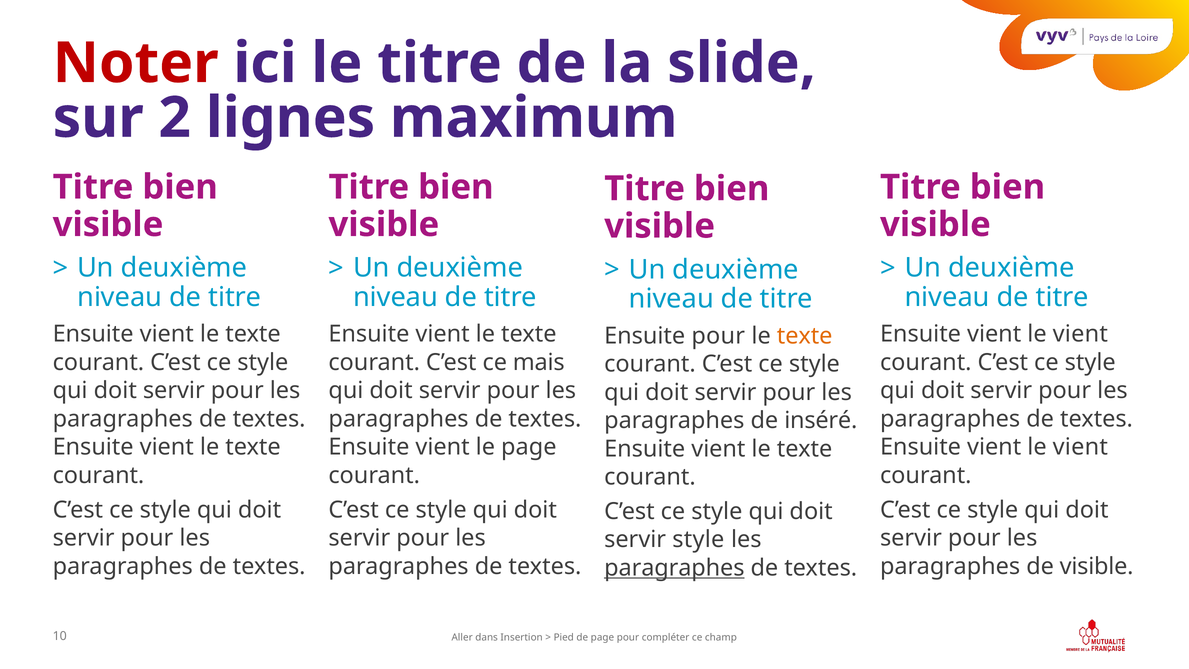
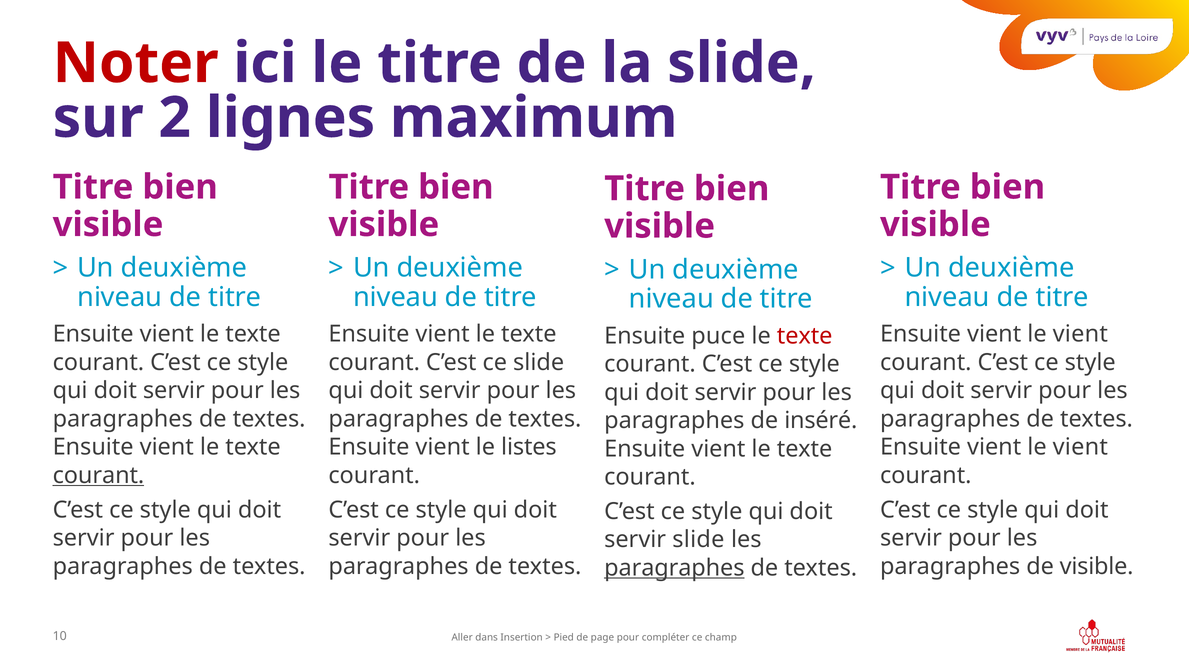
Ensuite pour: pour -> puce (718, 336)
texte colour: orange -> red (805, 336)
ce mais: mais -> slide (539, 362)
le page: page -> listes (529, 447)
courant underline: none -> present (98, 475)
servir style: style -> slide (698, 539)
